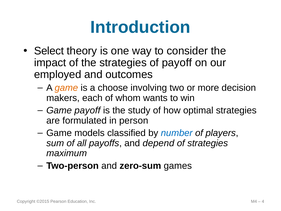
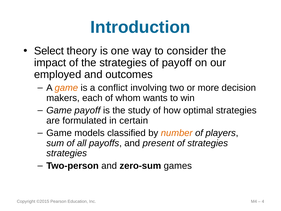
choose: choose -> conflict (113, 88)
person: person -> certain (134, 120)
number colour: blue -> orange (177, 133)
depend: depend -> present (158, 143)
maximum: maximum -> strategies (67, 153)
